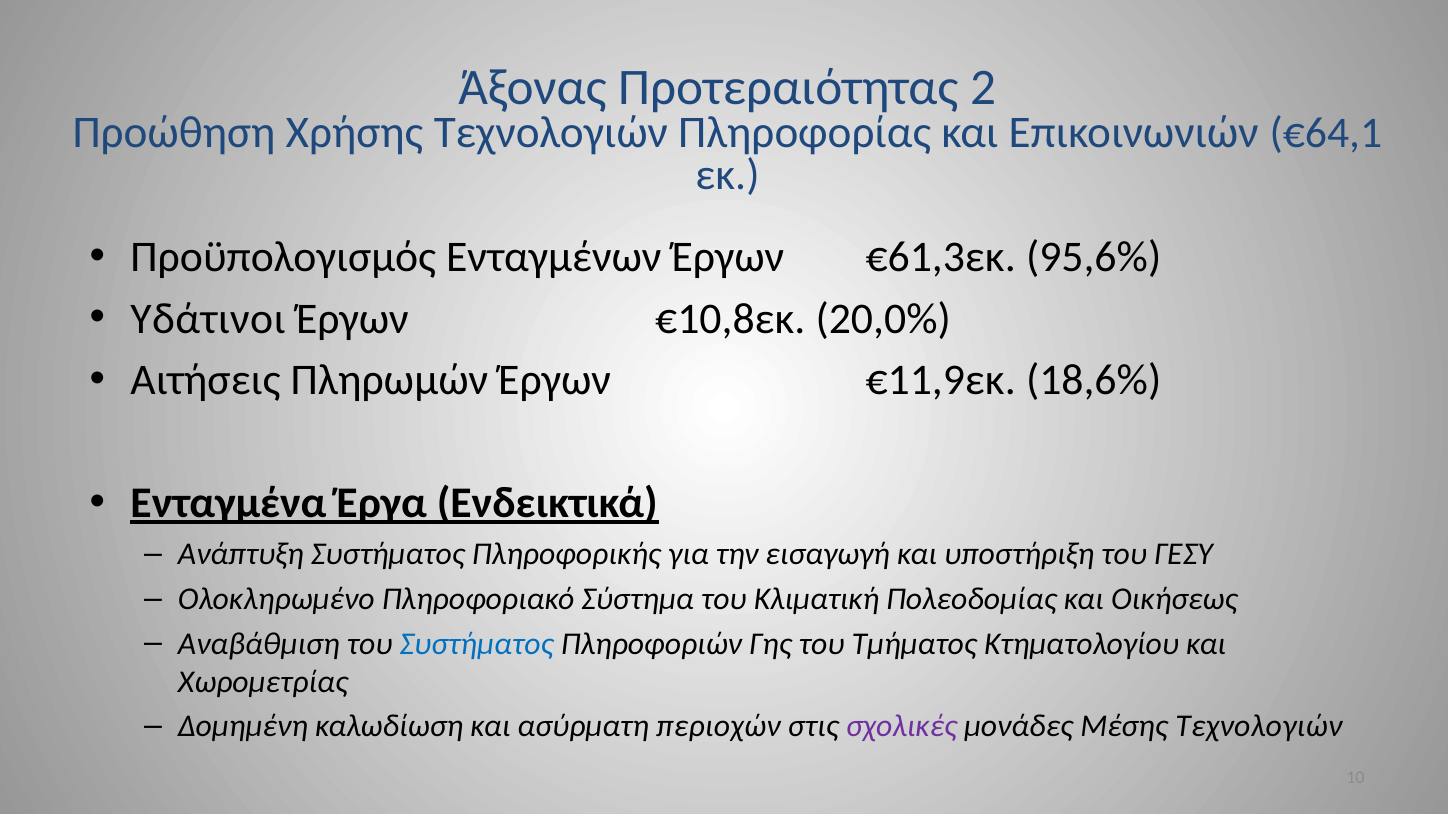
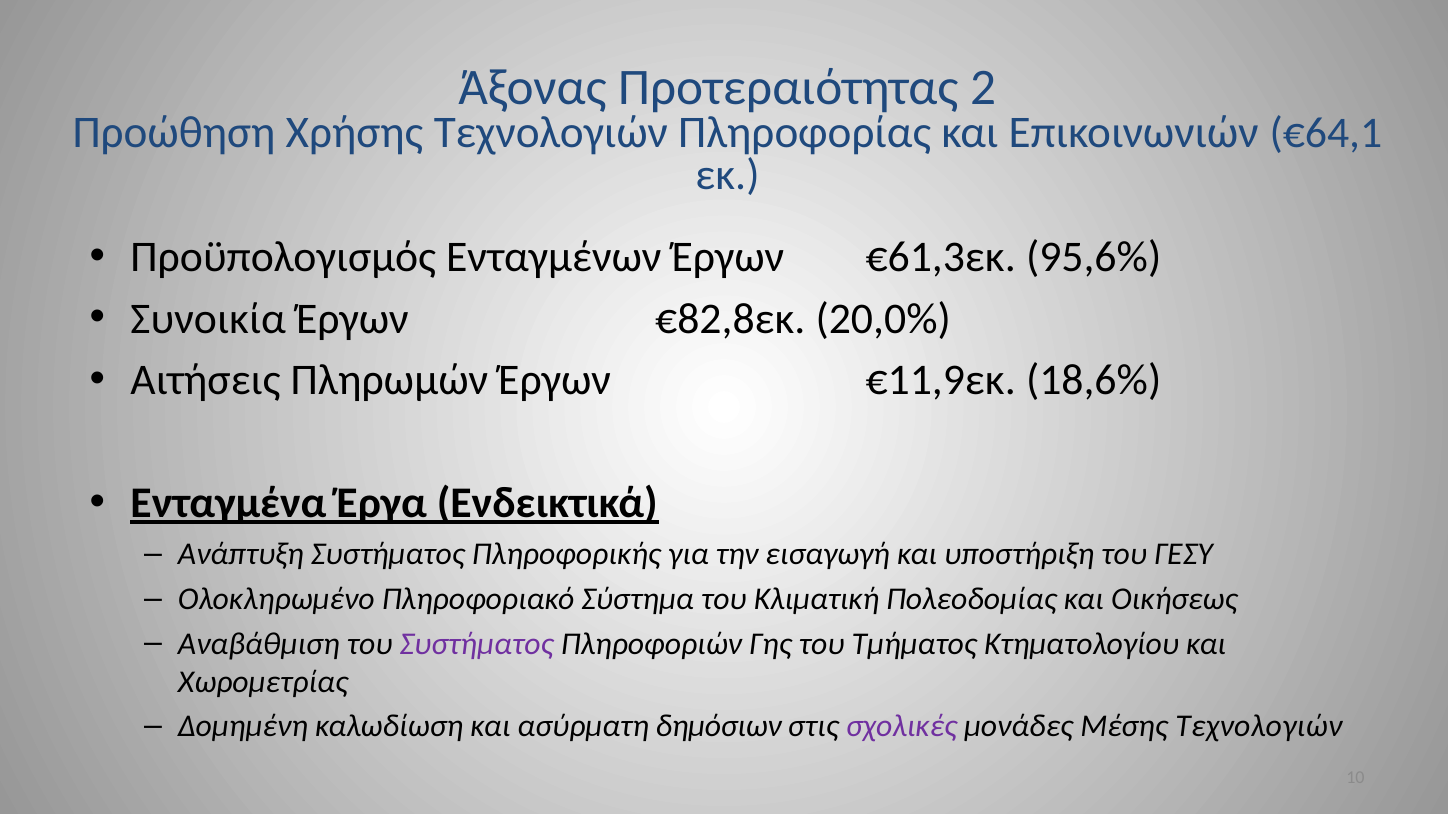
Υδάτινοι: Υδάτινοι -> Συνοικία (208, 319)
€10,8εκ: €10,8εκ -> €82,8εκ (730, 319)
Συστήματος colour: blue -> purple (477, 644)
περιοχών: περιοχών -> δημόσιων (719, 727)
